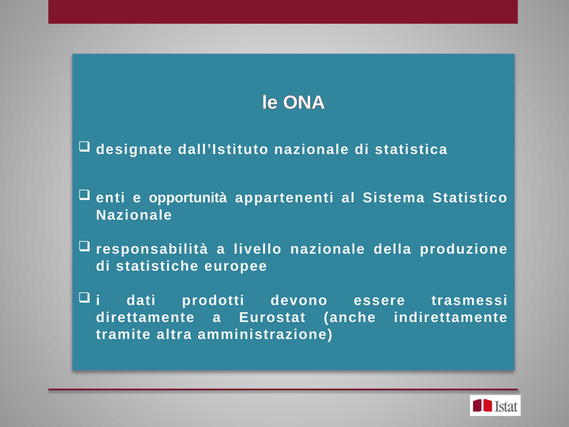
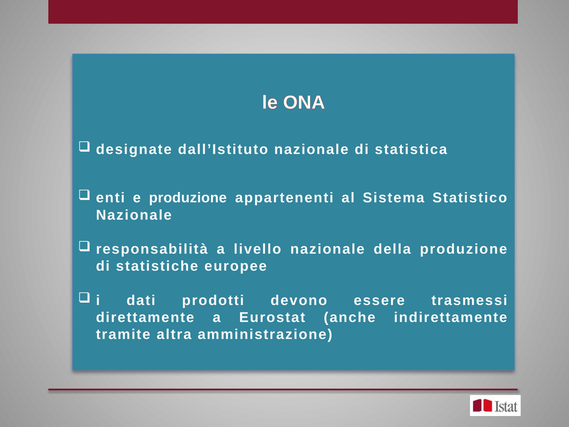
e opportunità: opportunità -> produzione (188, 198)
